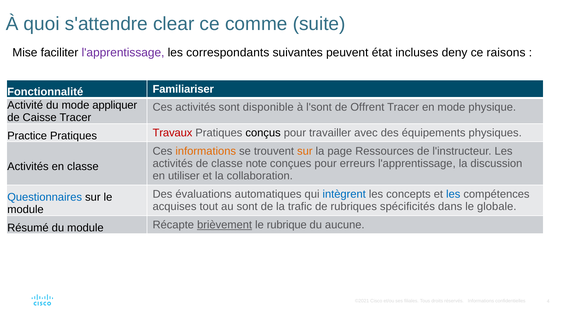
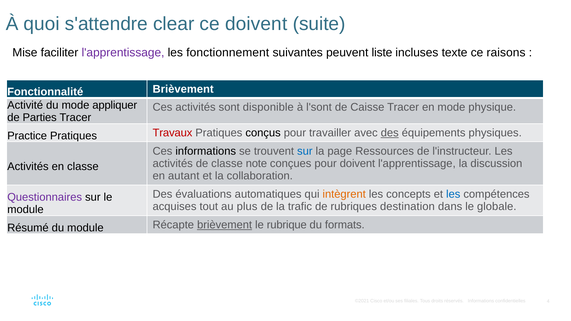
ce comme: comme -> doivent (256, 24)
correspondants: correspondants -> fonctionnement (228, 53)
état: état -> liste (382, 53)
deny: deny -> texte (455, 53)
Fonctionnalité Familiariser: Familiariser -> Brièvement (183, 89)
Offrent: Offrent -> Caisse (367, 107)
Caisse: Caisse -> Parties (40, 118)
des underline: none -> present (390, 133)
informations colour: orange -> black (206, 151)
sur colour: orange -> blue (305, 151)
pour erreurs: erreurs -> doivent (357, 164)
utiliser: utiliser -> autant (184, 176)
intègrent colour: blue -> orange (344, 194)
Questionnaires colour: blue -> purple (45, 197)
au sont: sont -> plus (247, 207)
spécificités: spécificités -> destination (407, 207)
aucune: aucune -> formats (345, 225)
